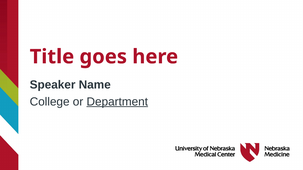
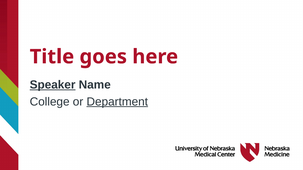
Speaker underline: none -> present (53, 85)
